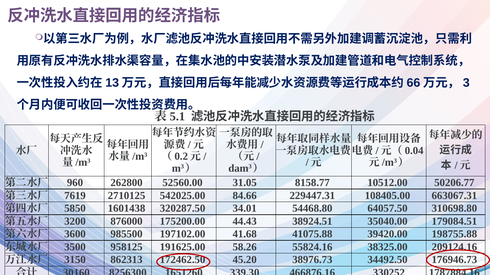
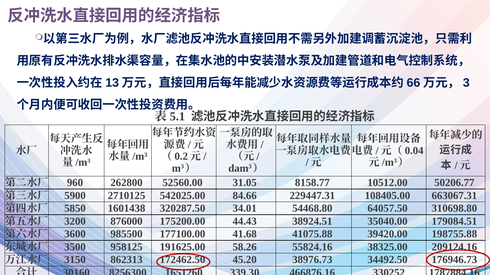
7619: 7619 -> 5900 (75, 196)
197102.00: 197102.00 -> 177100.00 (183, 235)
